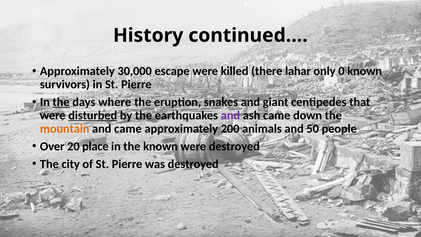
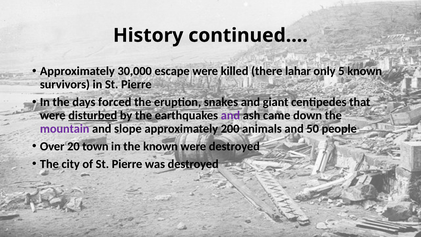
0: 0 -> 5 (341, 71)
the underline: present -> none (61, 102)
where: where -> forced (115, 102)
mountain colour: orange -> purple (65, 129)
and came: came -> slope (128, 129)
place: place -> town (95, 146)
